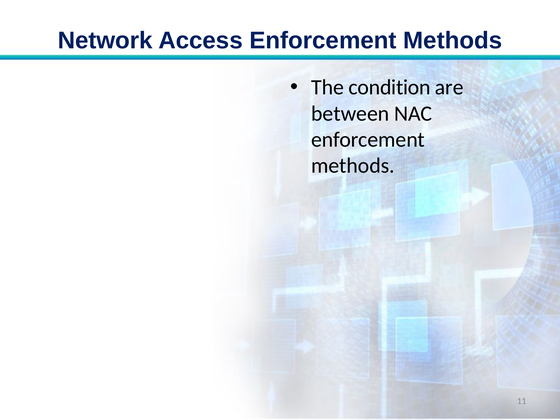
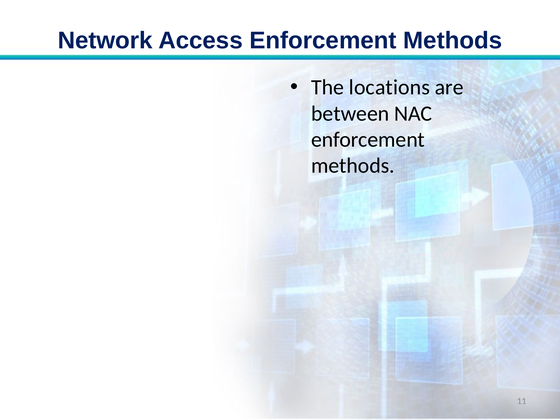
condition: condition -> locations (389, 87)
